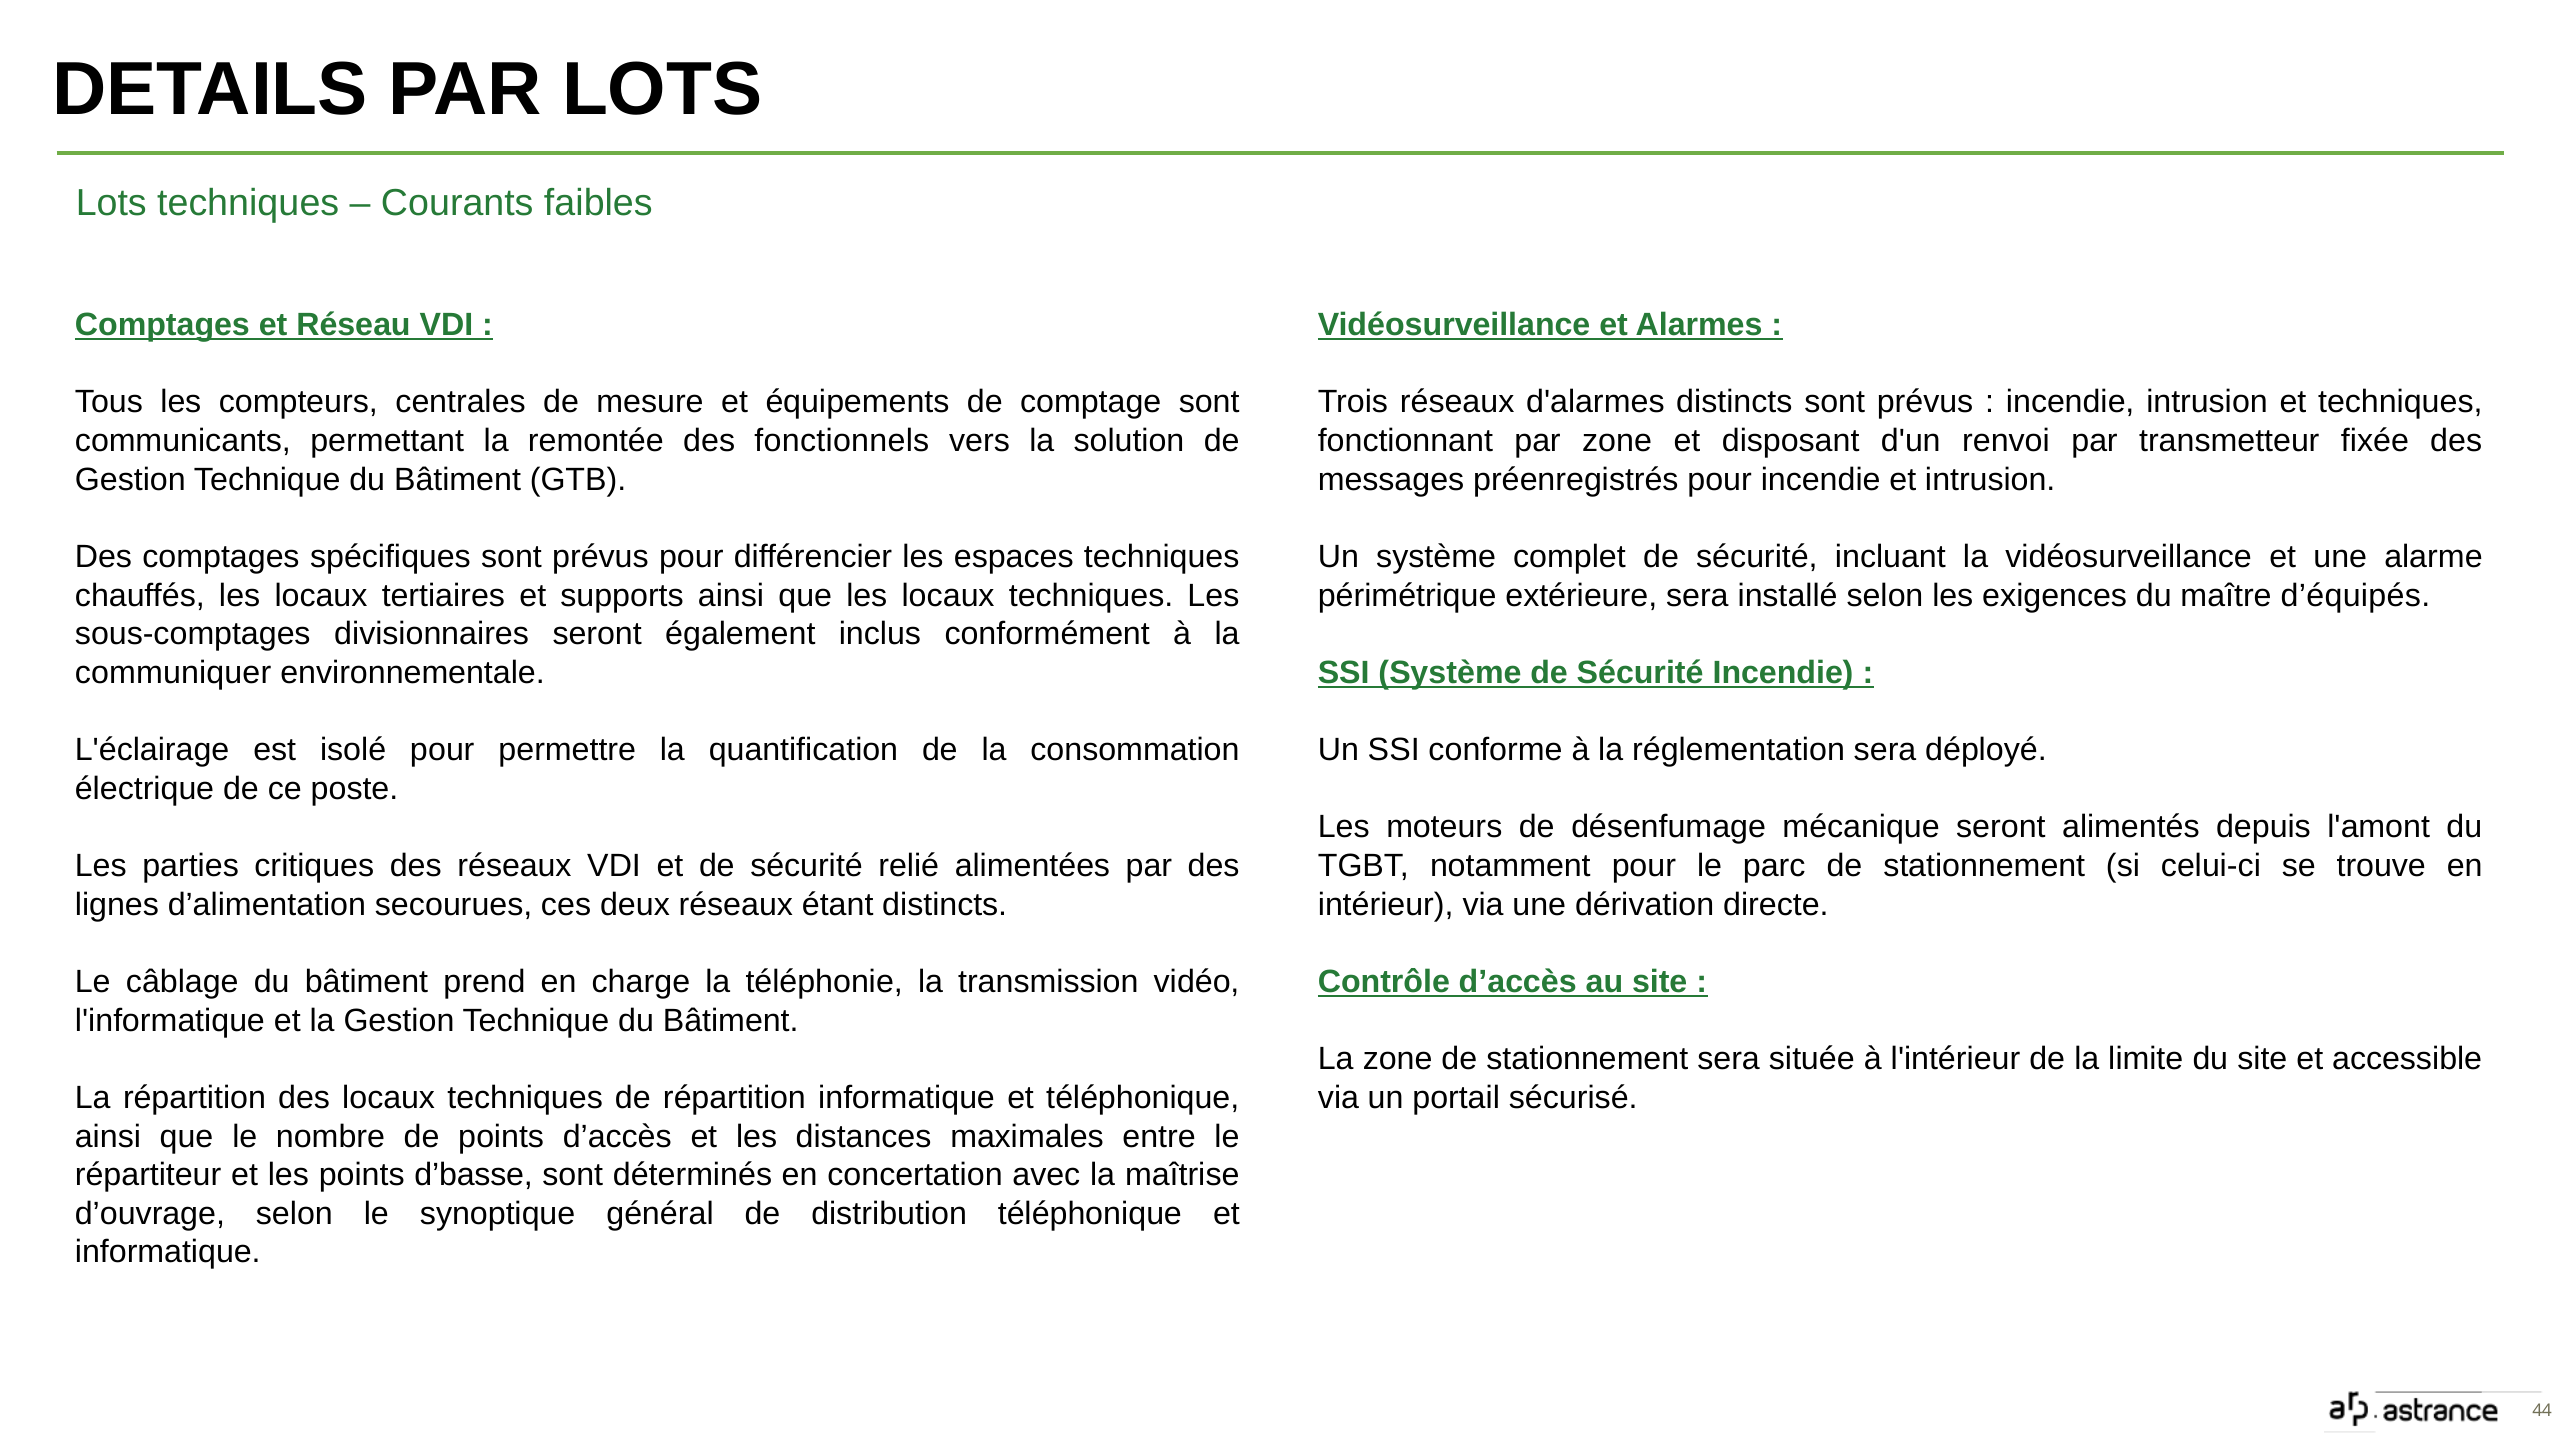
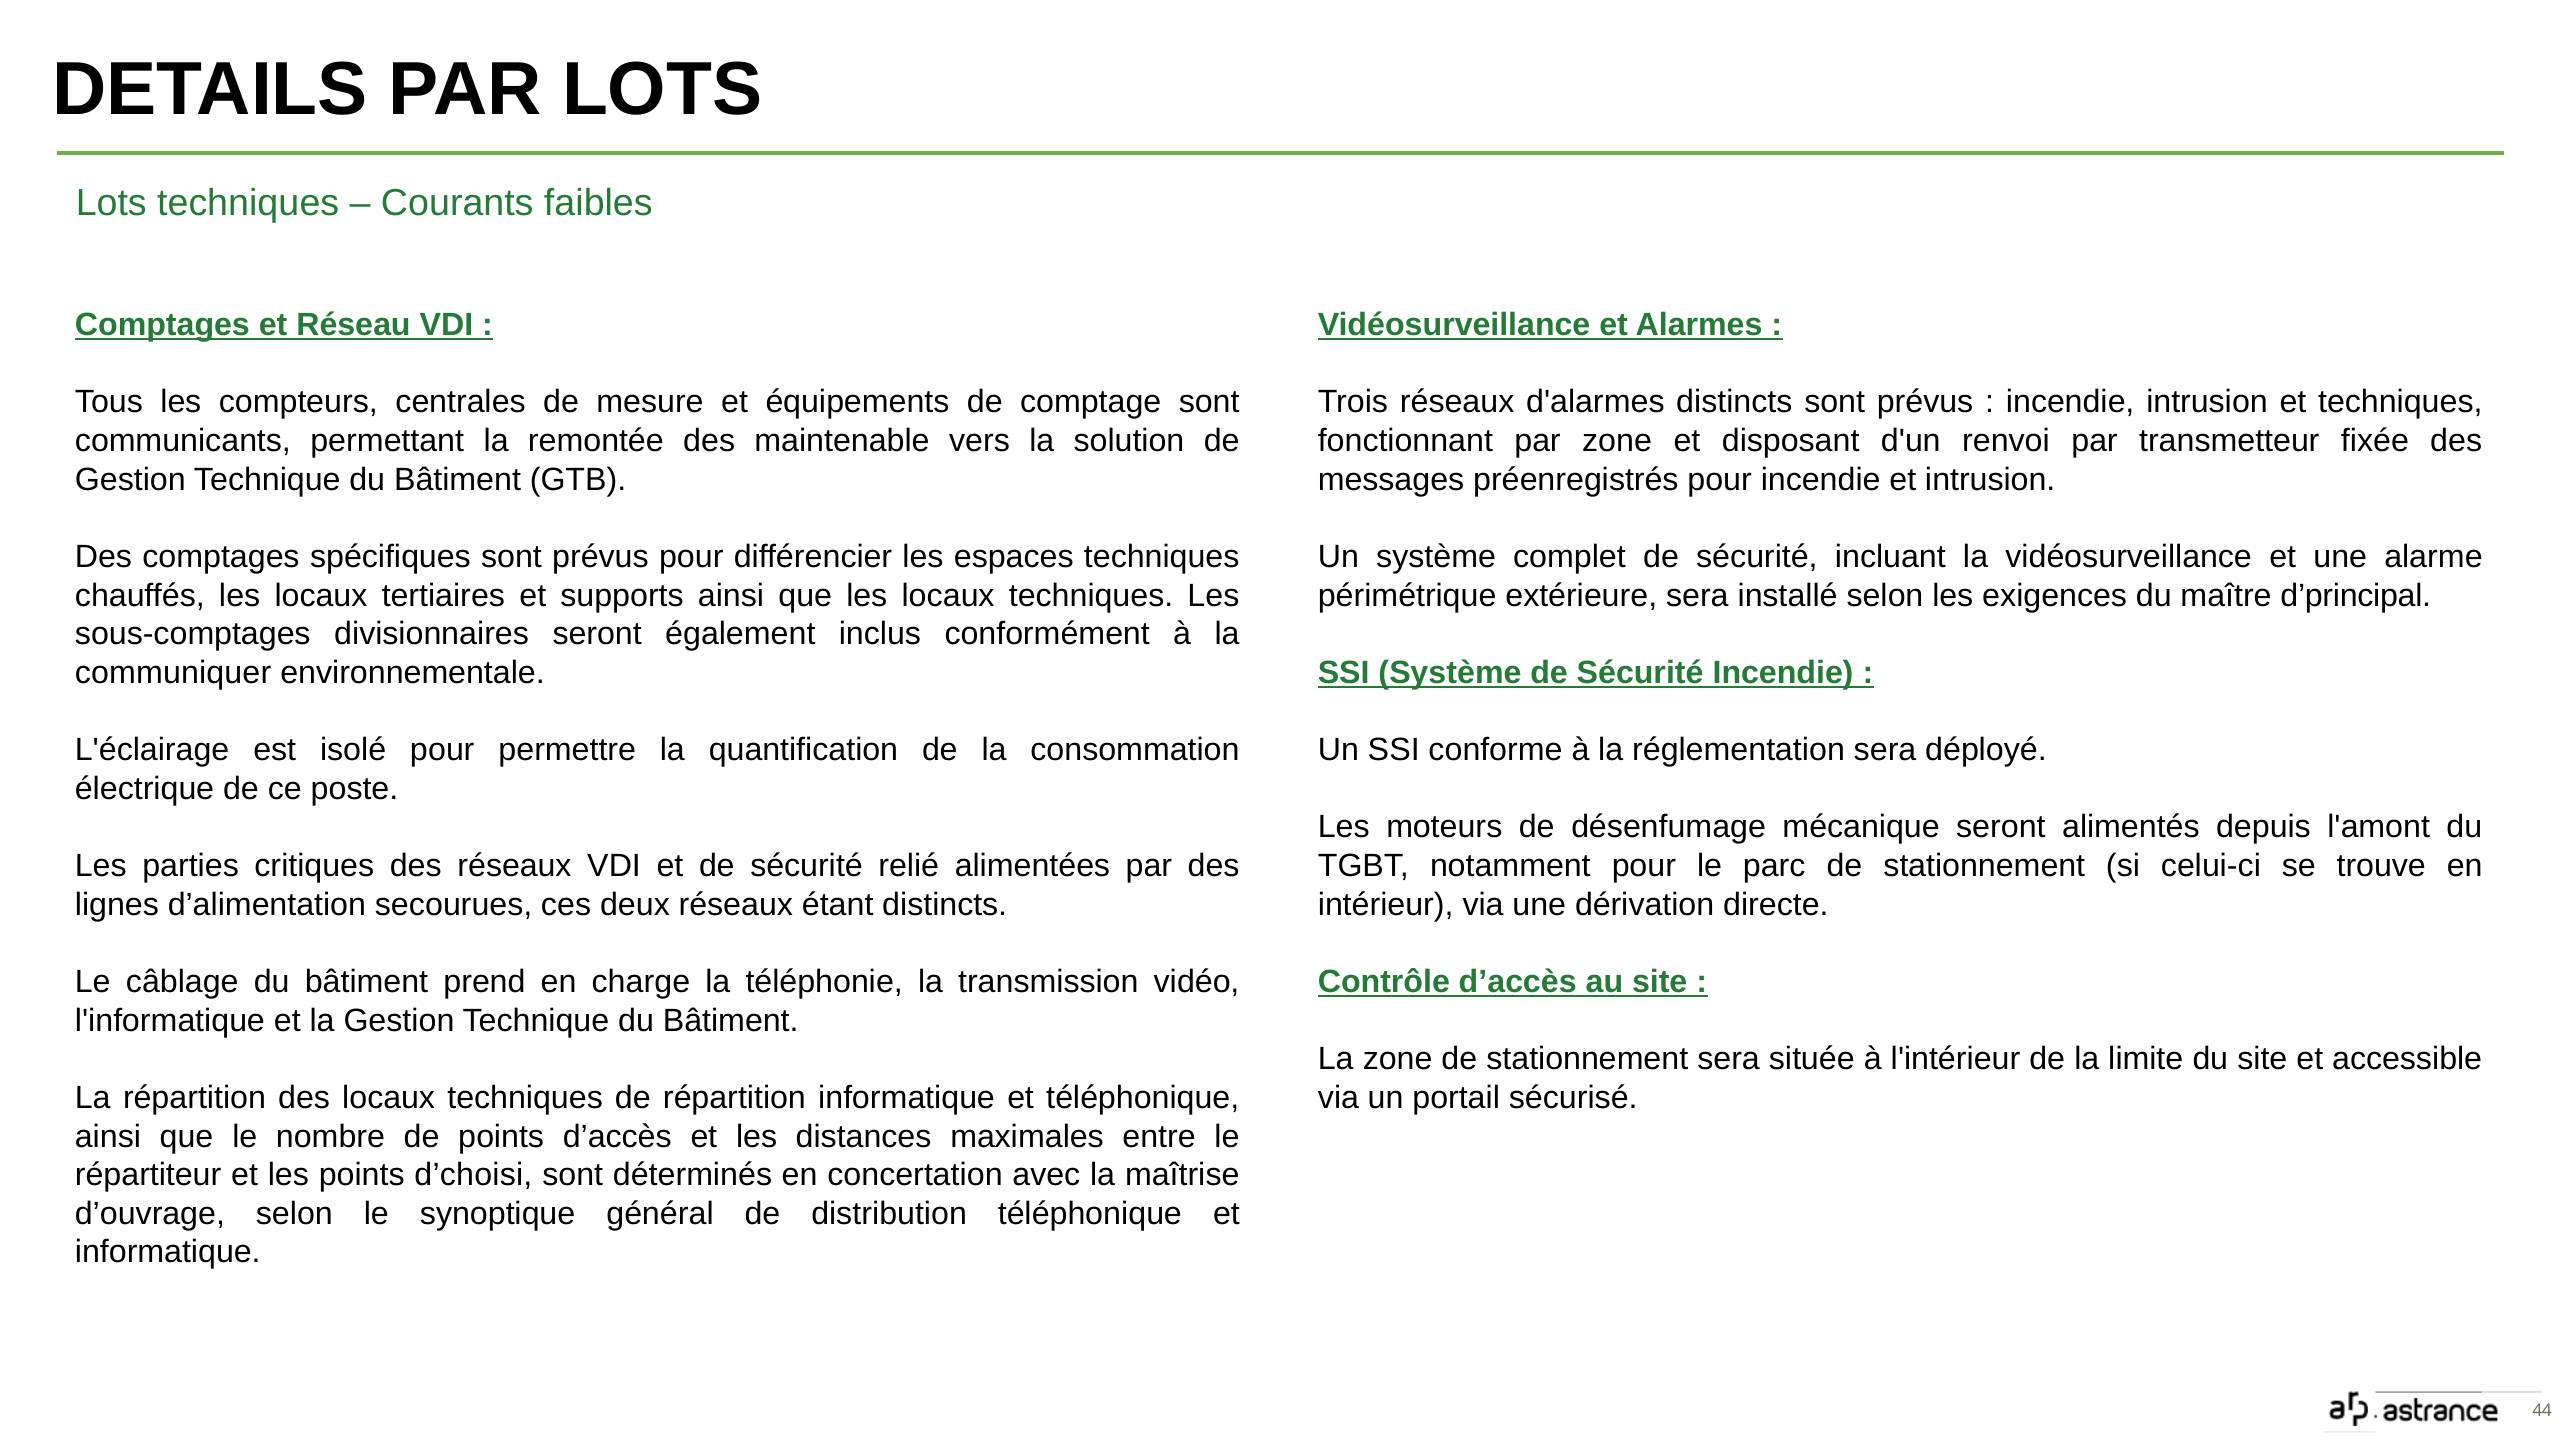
fonctionnels: fonctionnels -> maintenable (842, 441)
d’équipés: d’équipés -> d’principal (2356, 595)
d’basse: d’basse -> d’choisi (473, 1175)
